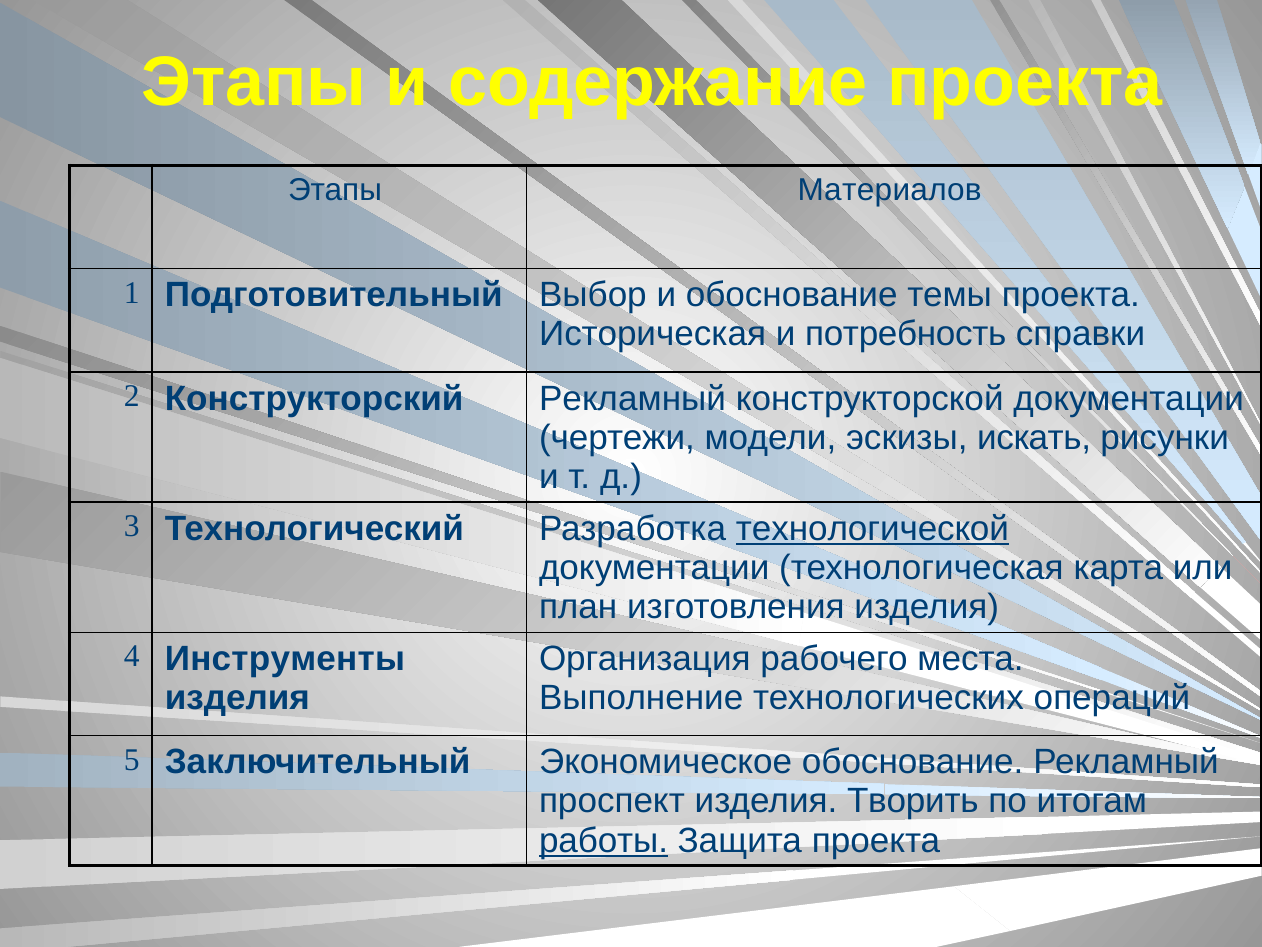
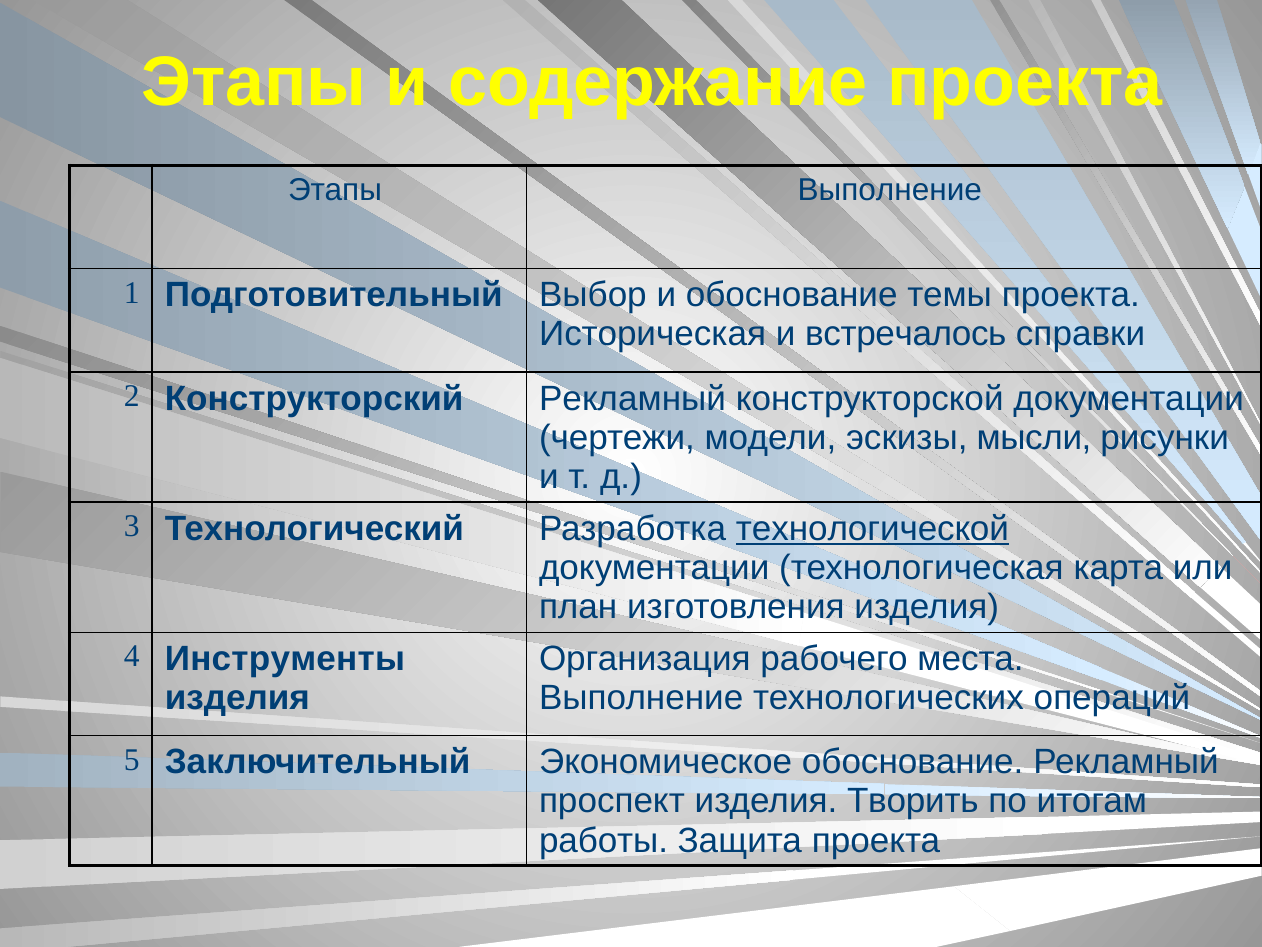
Этапы Материалов: Материалов -> Выполнение (890, 190)
потребность: потребность -> встречалось (906, 334)
искать: искать -> мысли (1034, 438)
работы underline: present -> none (604, 840)
